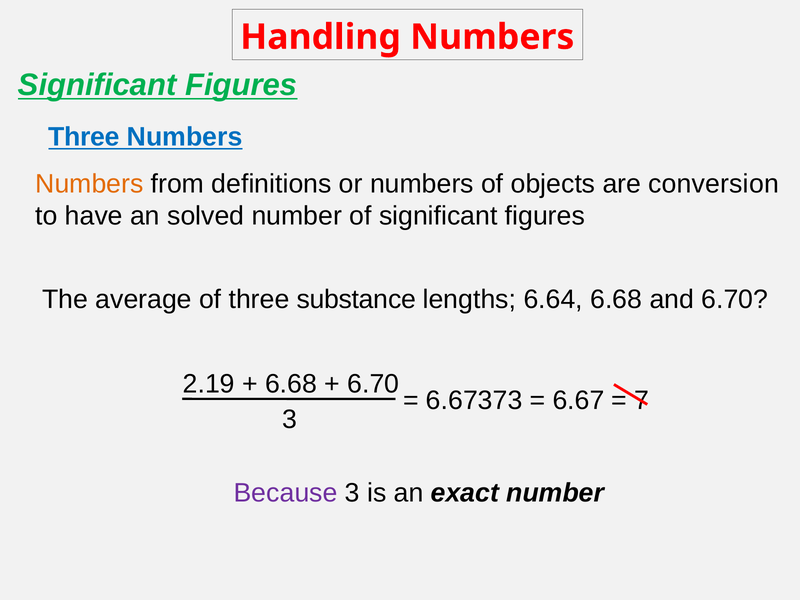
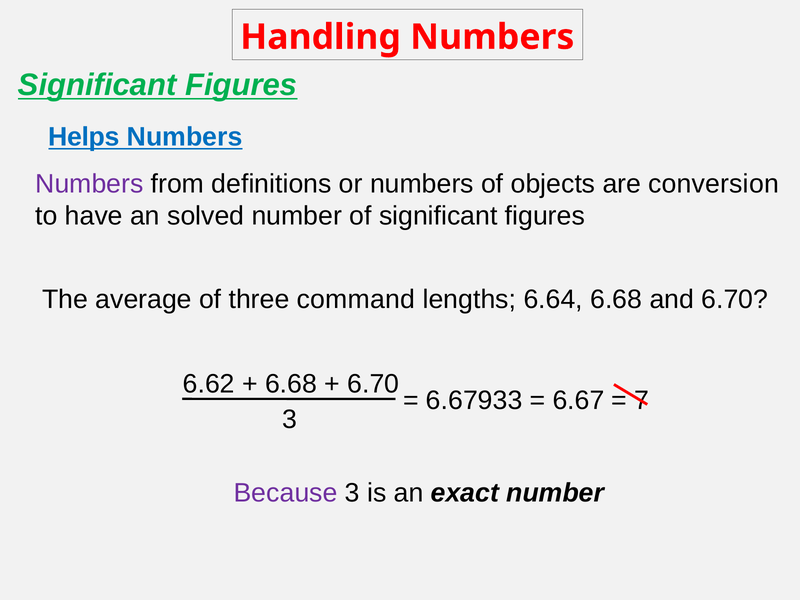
Three: Three -> Helps (84, 137)
Numbers colour: orange -> purple (89, 184)
substance: substance -> command (356, 300)
2.19: 2.19 -> 6.62 (209, 384)
6.67373: 6.67373 -> 6.67933 (474, 401)
